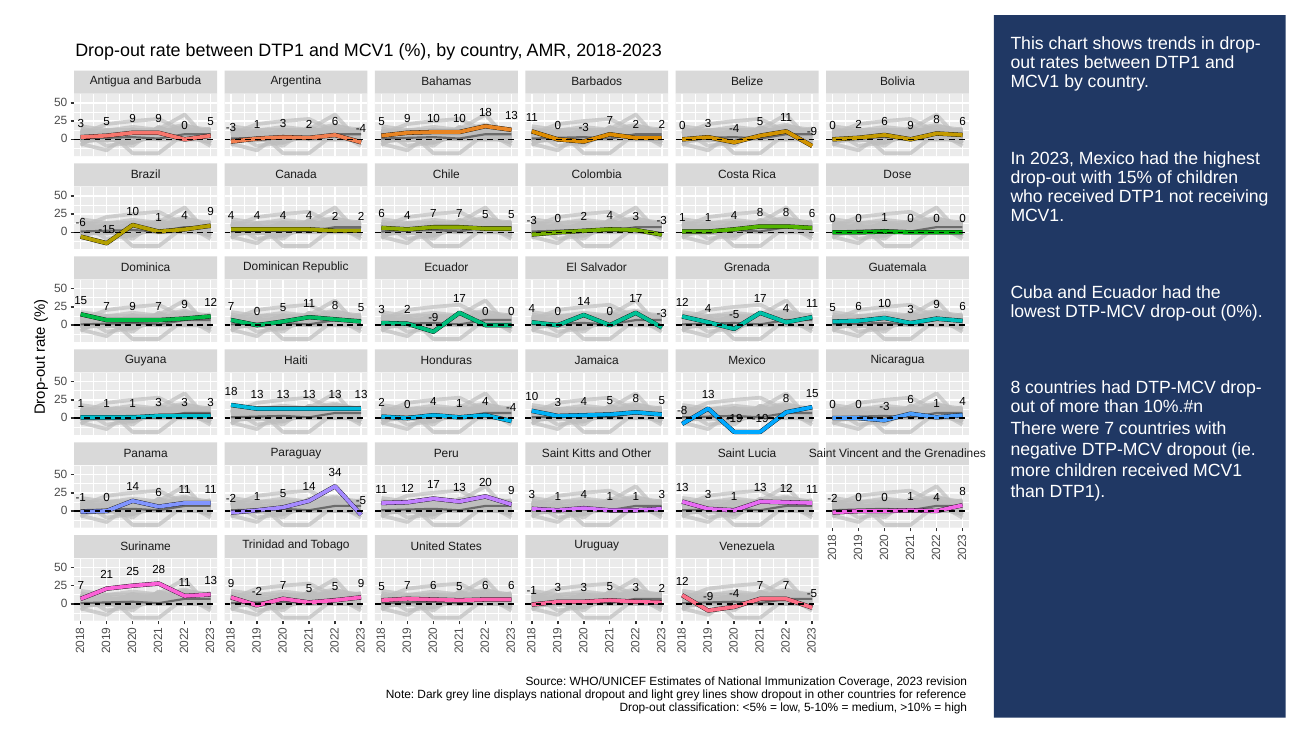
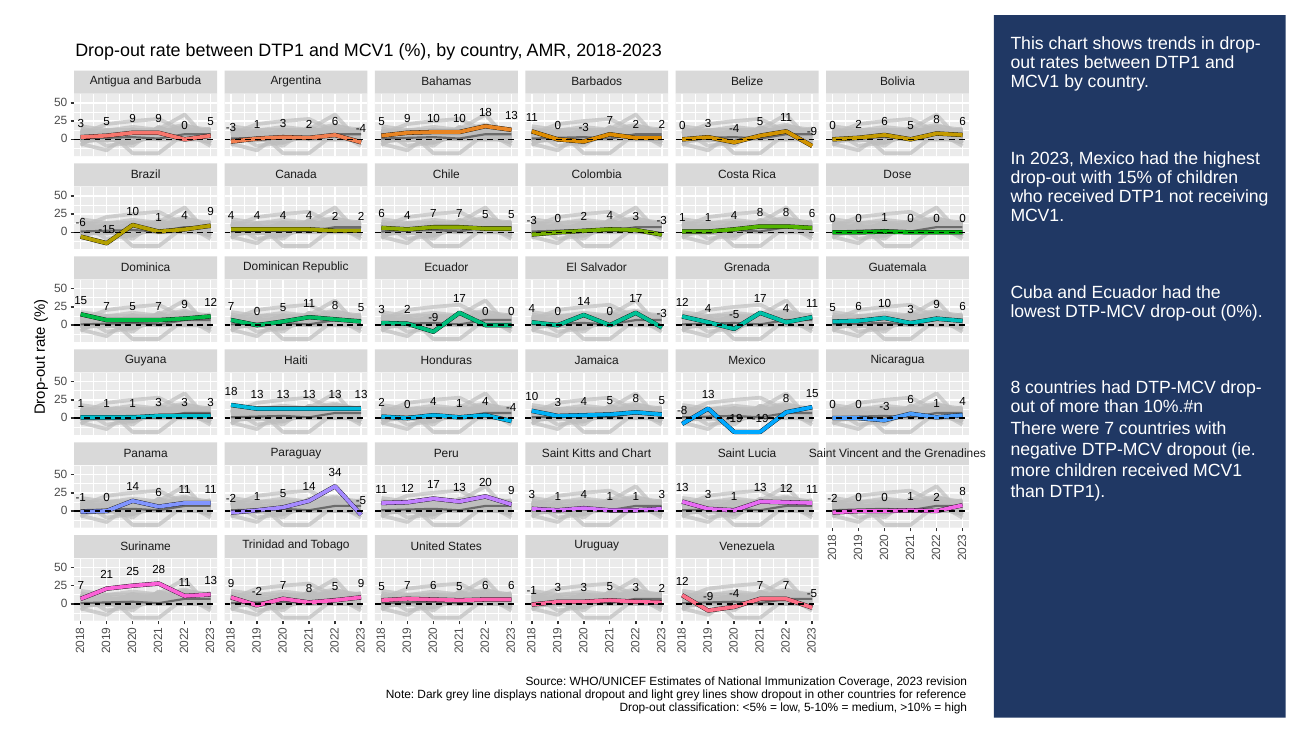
2 6 9: 9 -> 5 (911, 125)
9: 9 -> 5 (133, 306)
and Other: Other -> Chart (637, 453)
0 1 4: 4 -> 2 (937, 497)
5: 5 -> 8 (309, 588)
